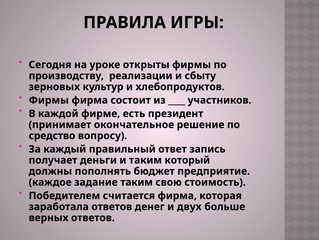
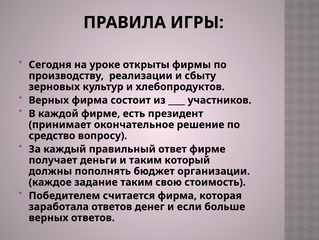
Фирмы: Фирмы -> Верных (49, 100)
ответ запись: запись -> фирме (207, 149)
предприятие: предприятие -> организации (214, 171)
двух: двух -> если (189, 206)
